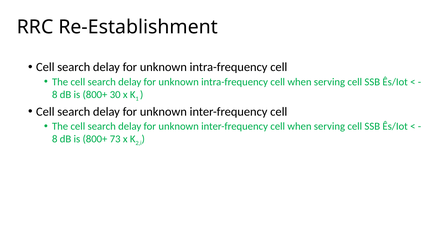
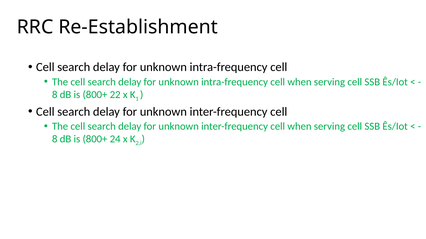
30: 30 -> 22 (115, 95)
73: 73 -> 24 (115, 139)
